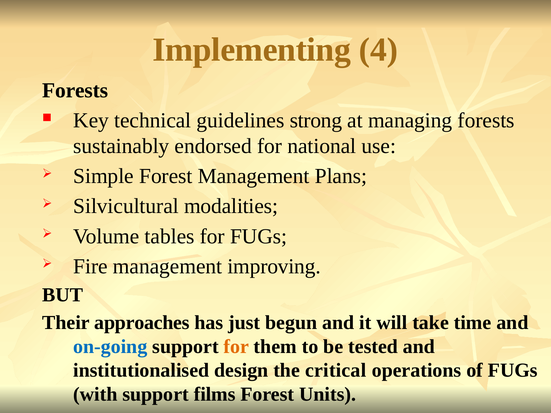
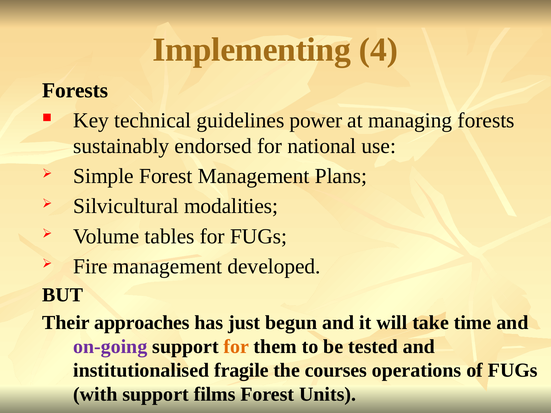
strong: strong -> power (316, 121)
improving: improving -> developed (274, 266)
on-going colour: blue -> purple (110, 347)
design: design -> fragile (241, 371)
critical: critical -> courses (336, 371)
